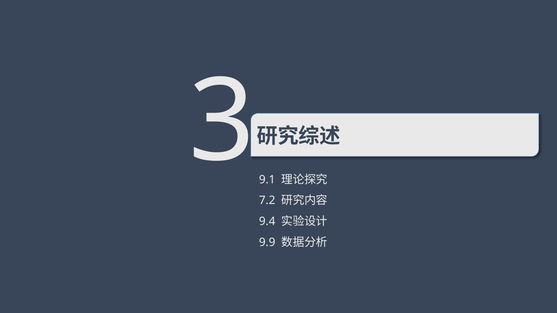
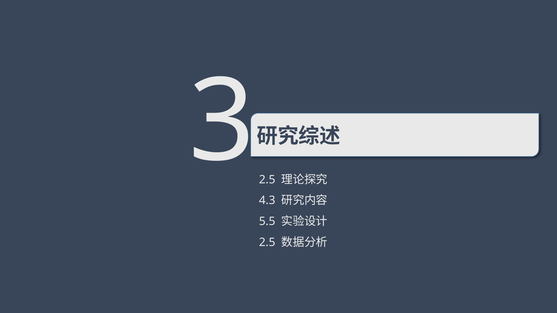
9.1: 9.1 -> 2.5 (267, 180)
7.2: 7.2 -> 4.3 (267, 201)
9.4: 9.4 -> 5.5 (267, 222)
9.9: 9.9 -> 2.5 (267, 242)
